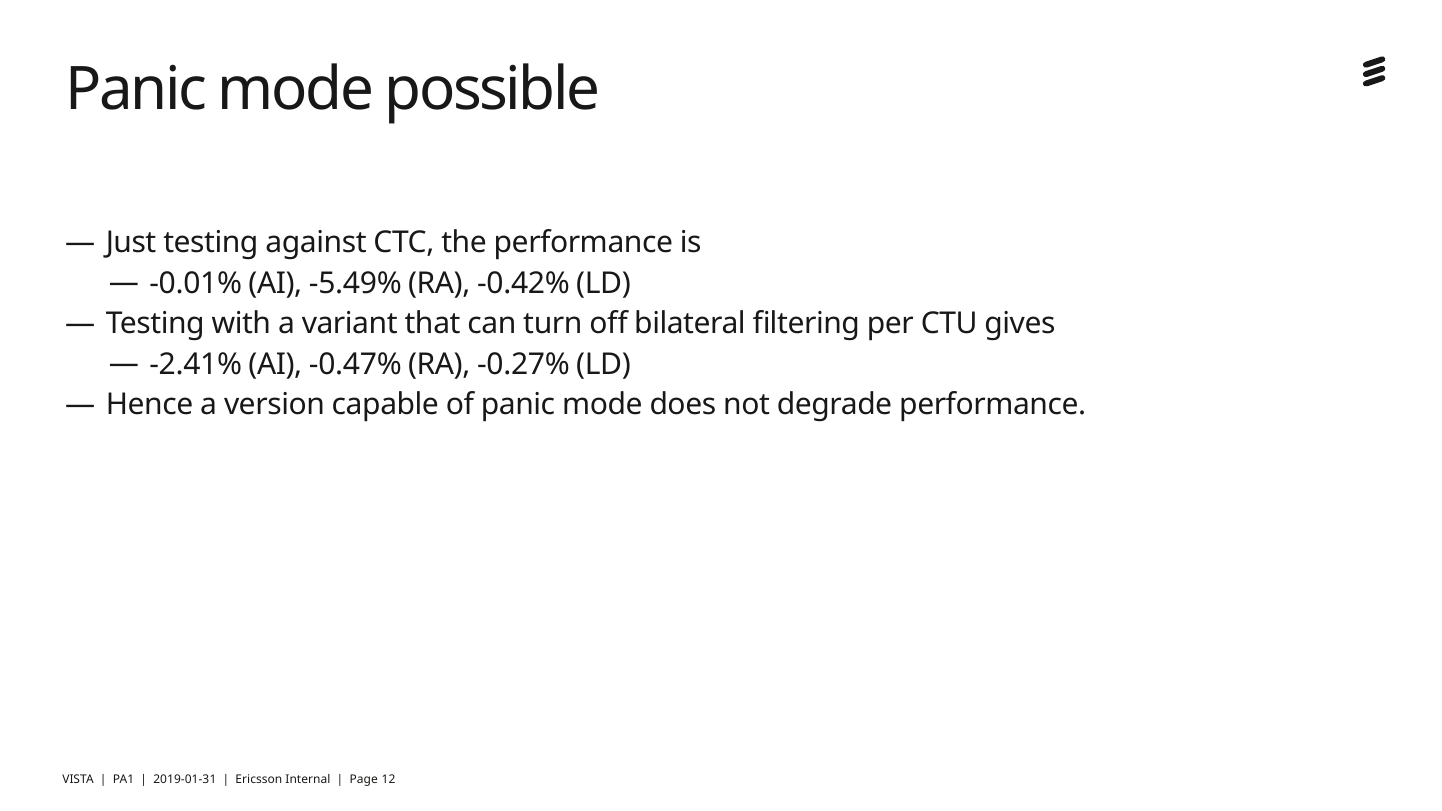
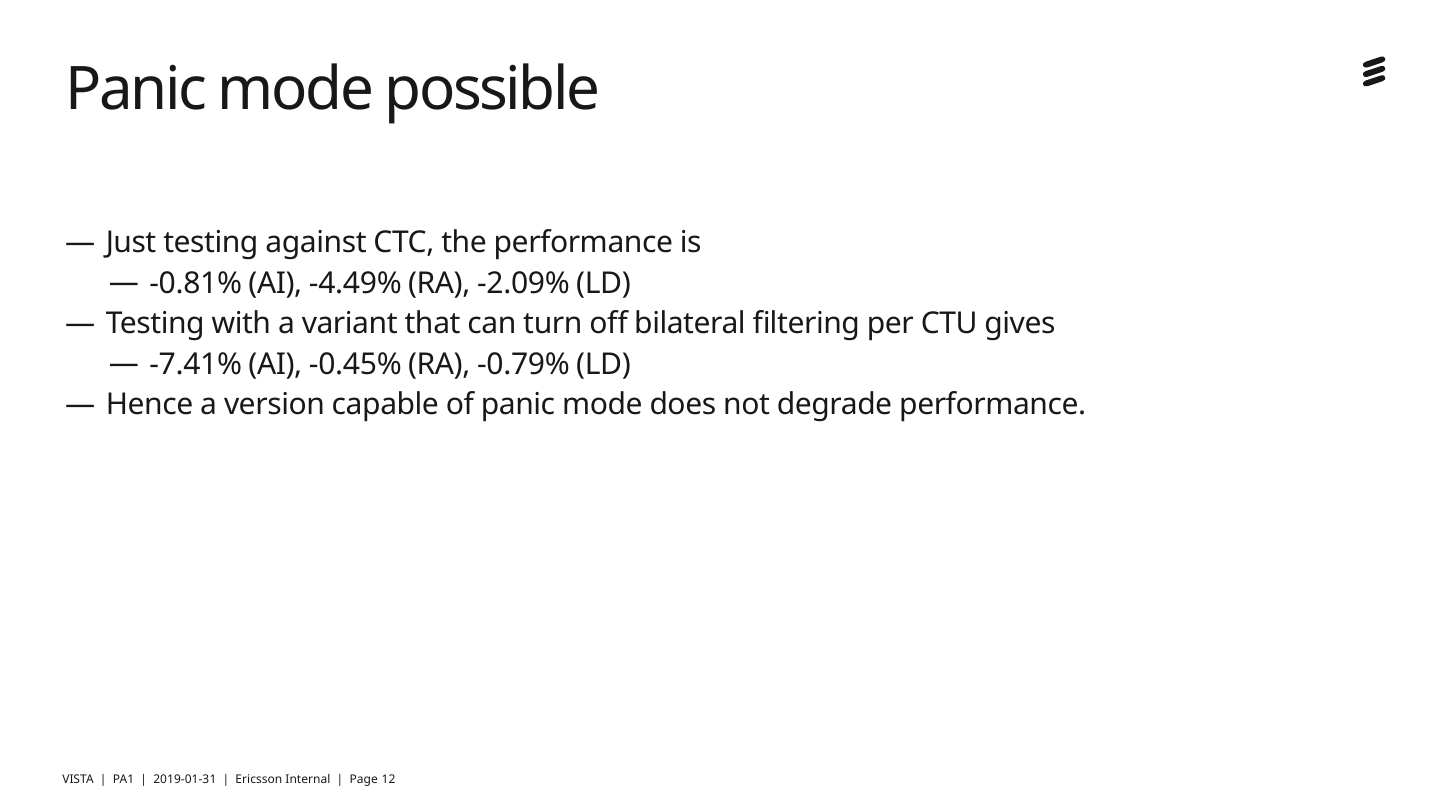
-0.01%: -0.01% -> -0.81% (196, 283)
-5.49%: -5.49% -> -4.49% (355, 283)
-0.42%: -0.42% -> -2.09% (523, 283)
-2.41%: -2.41% -> -7.41% (196, 364)
-0.47%: -0.47% -> -0.45% (355, 364)
-0.27%: -0.27% -> -0.79% (523, 364)
